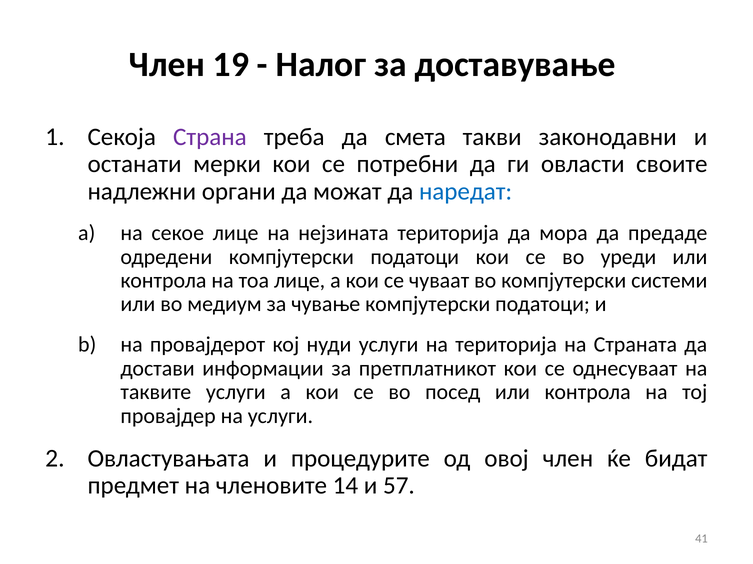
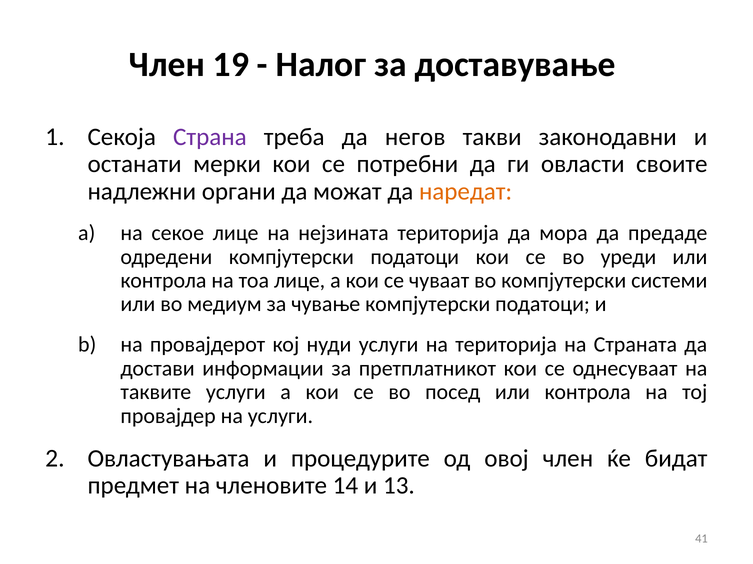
смета: смета -> негов (415, 137)
наредат colour: blue -> orange (466, 192)
57: 57 -> 13 (399, 486)
